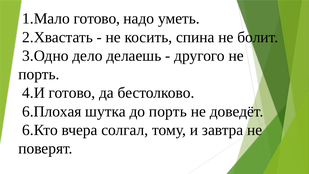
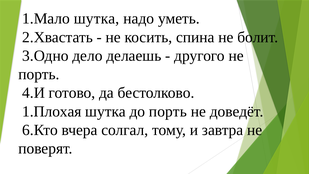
1.Мало готово: готово -> шутка (97, 19)
6.Плохая: 6.Плохая -> 1.Плохая (52, 111)
